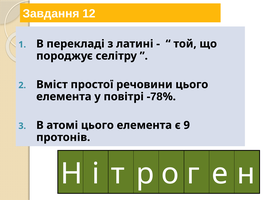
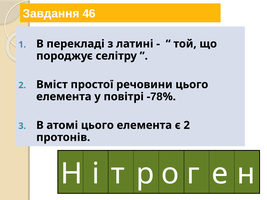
12: 12 -> 46 (89, 14)
є 9: 9 -> 2 (187, 125)
